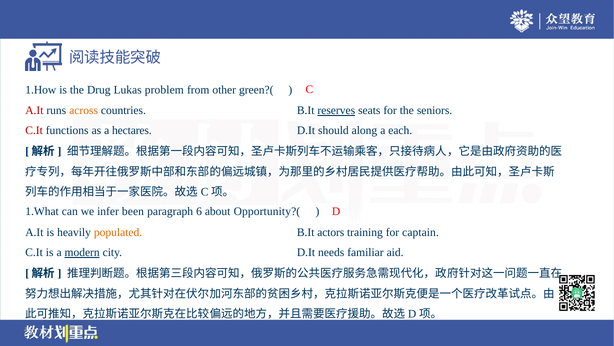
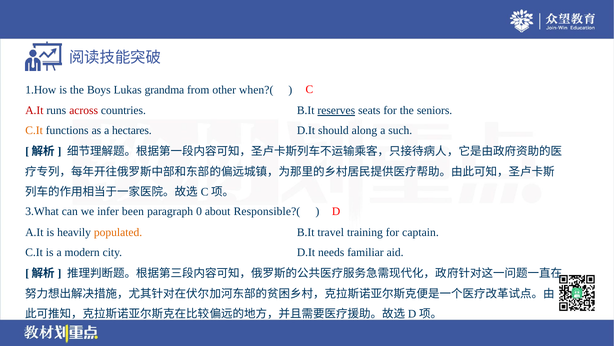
Drug: Drug -> Boys (99, 90)
problem: problem -> grandma (164, 90)
green?(: green?( -> when?( (256, 90)
across colour: orange -> red (84, 110)
C.It colour: red -> orange (34, 130)
each: each -> such (400, 130)
1.What: 1.What -> 3.What (42, 211)
6: 6 -> 0 (199, 211)
Opportunity?(: Opportunity?( -> Responsible?( (267, 211)
actors: actors -> travel (331, 232)
modern underline: present -> none (82, 252)
